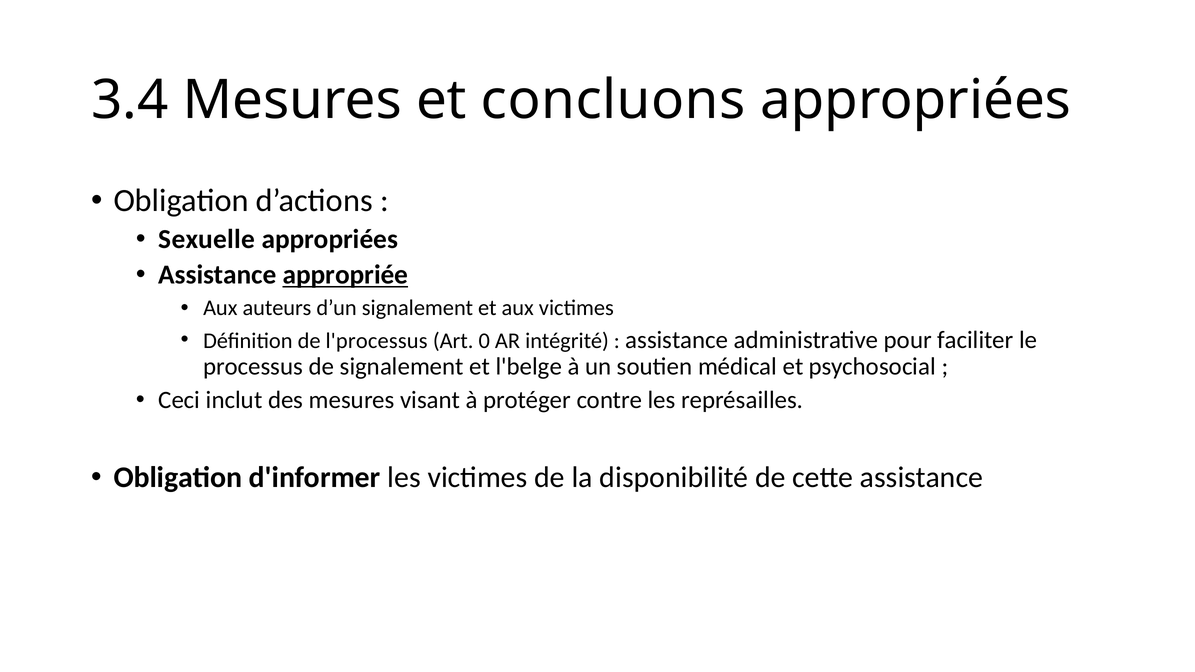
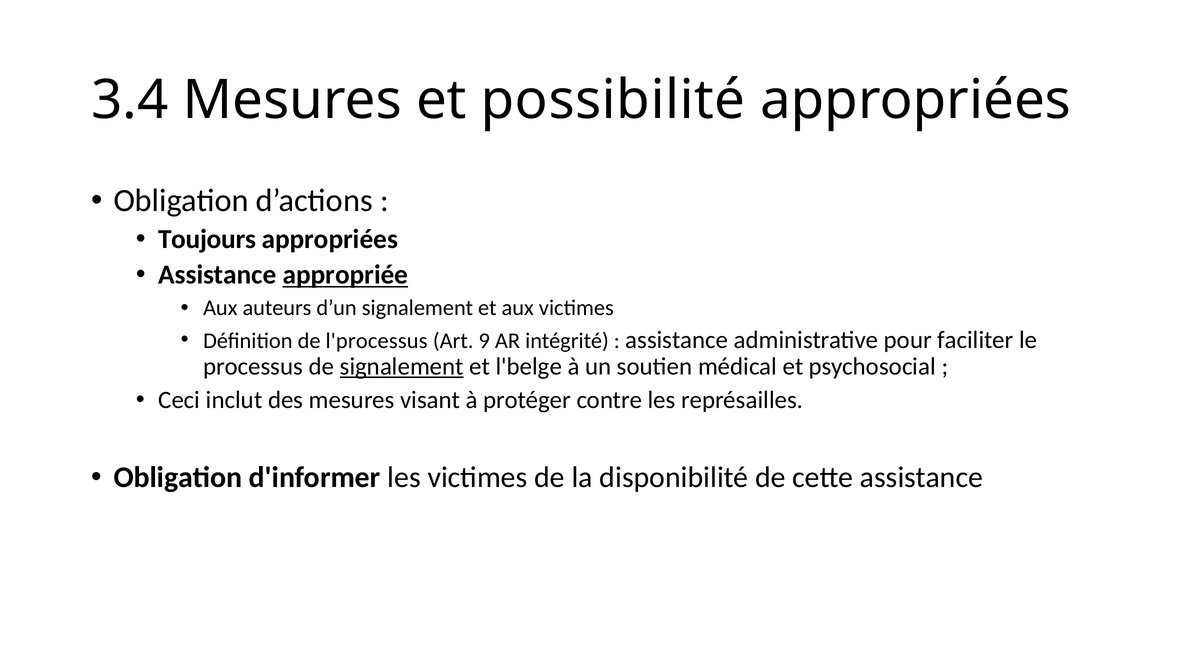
concluons: concluons -> possibilité (613, 100)
Sexuelle: Sexuelle -> Toujours (207, 239)
0: 0 -> 9 (484, 341)
signalement underline: none -> present (402, 367)
